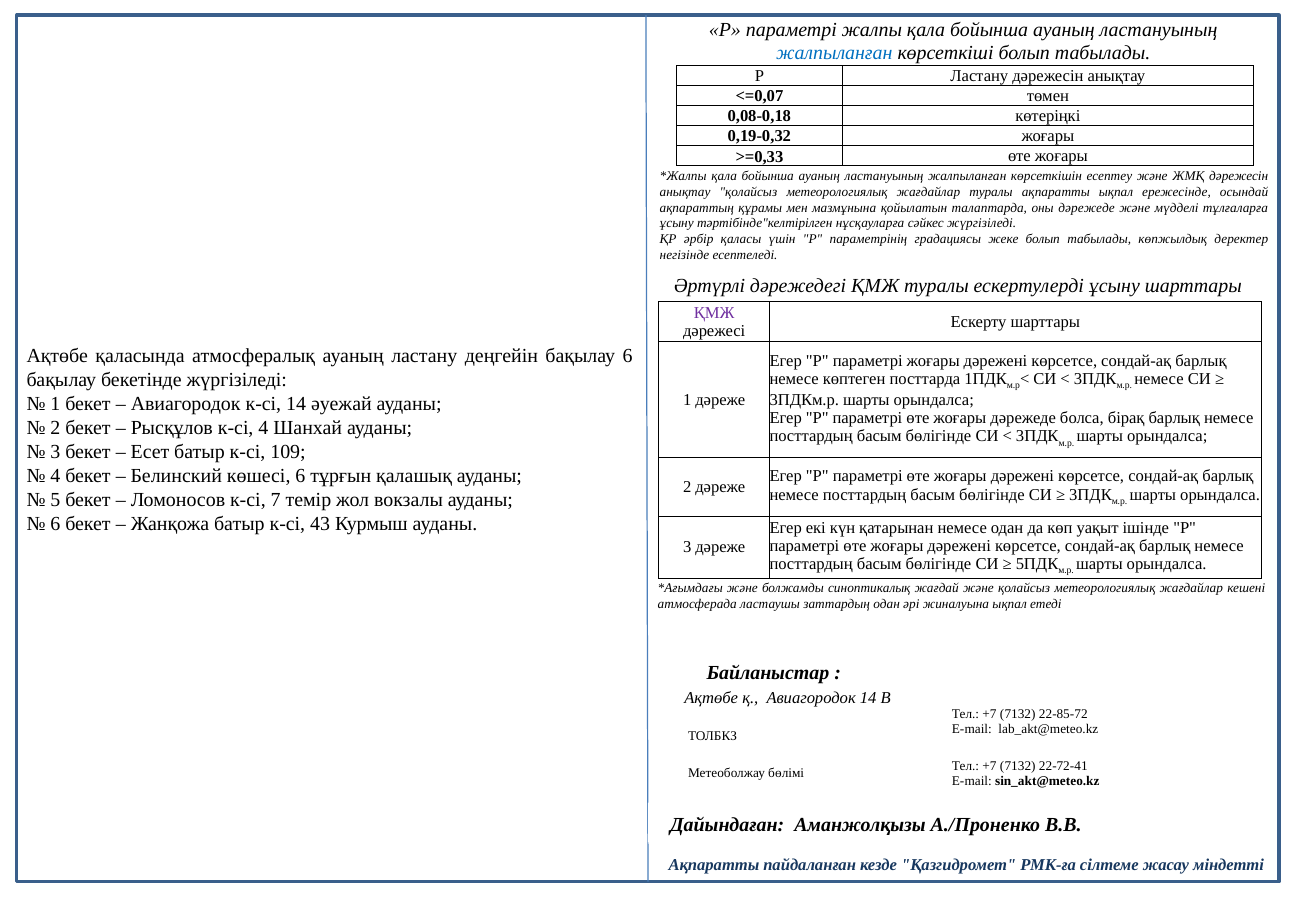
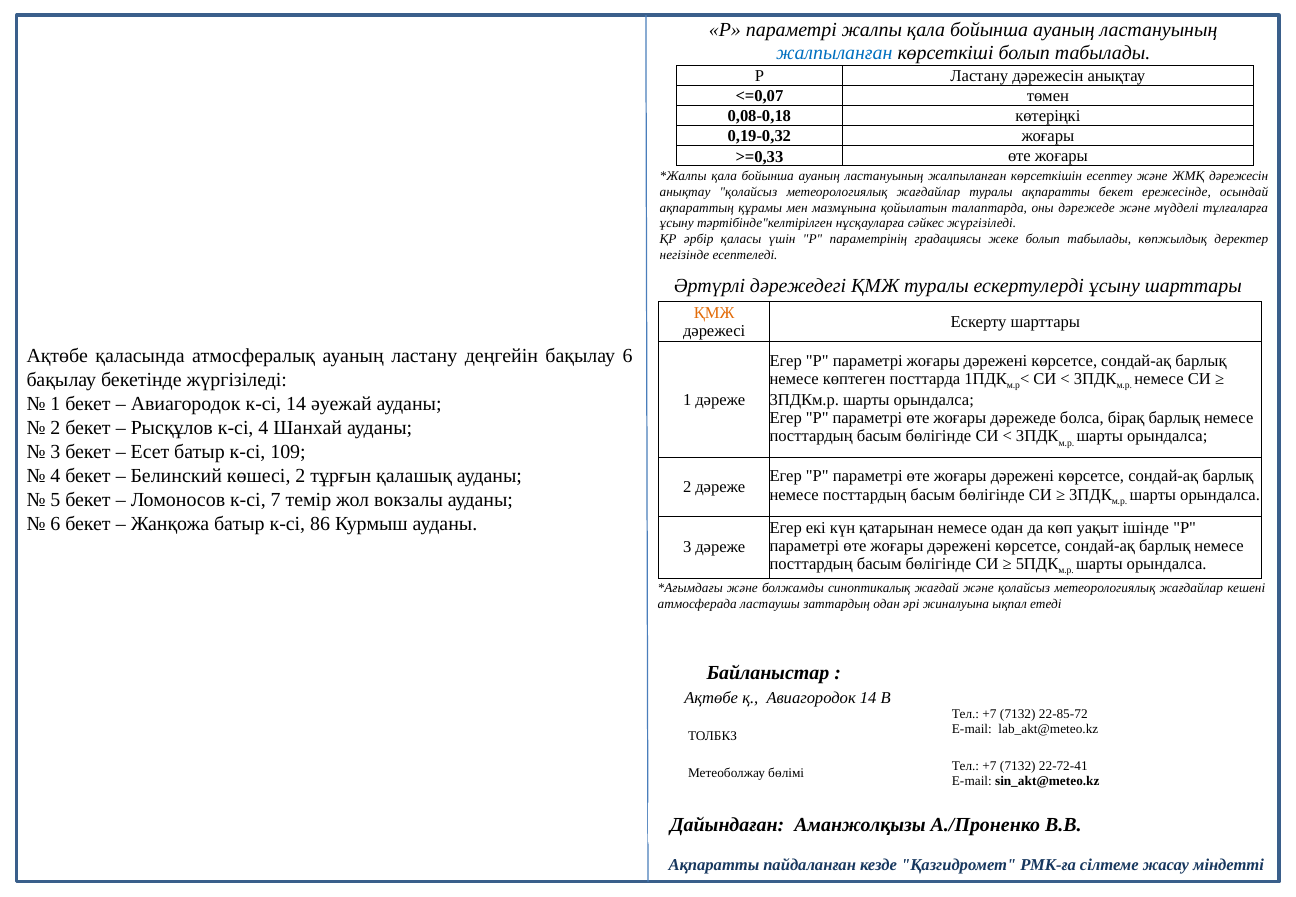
ақпаратты ықпал: ықпал -> бекет (1116, 192)
ҚМЖ colour: purple -> orange (714, 313)
көшесі 6: 6 -> 2 (300, 476)
43: 43 -> 86 (320, 524)
